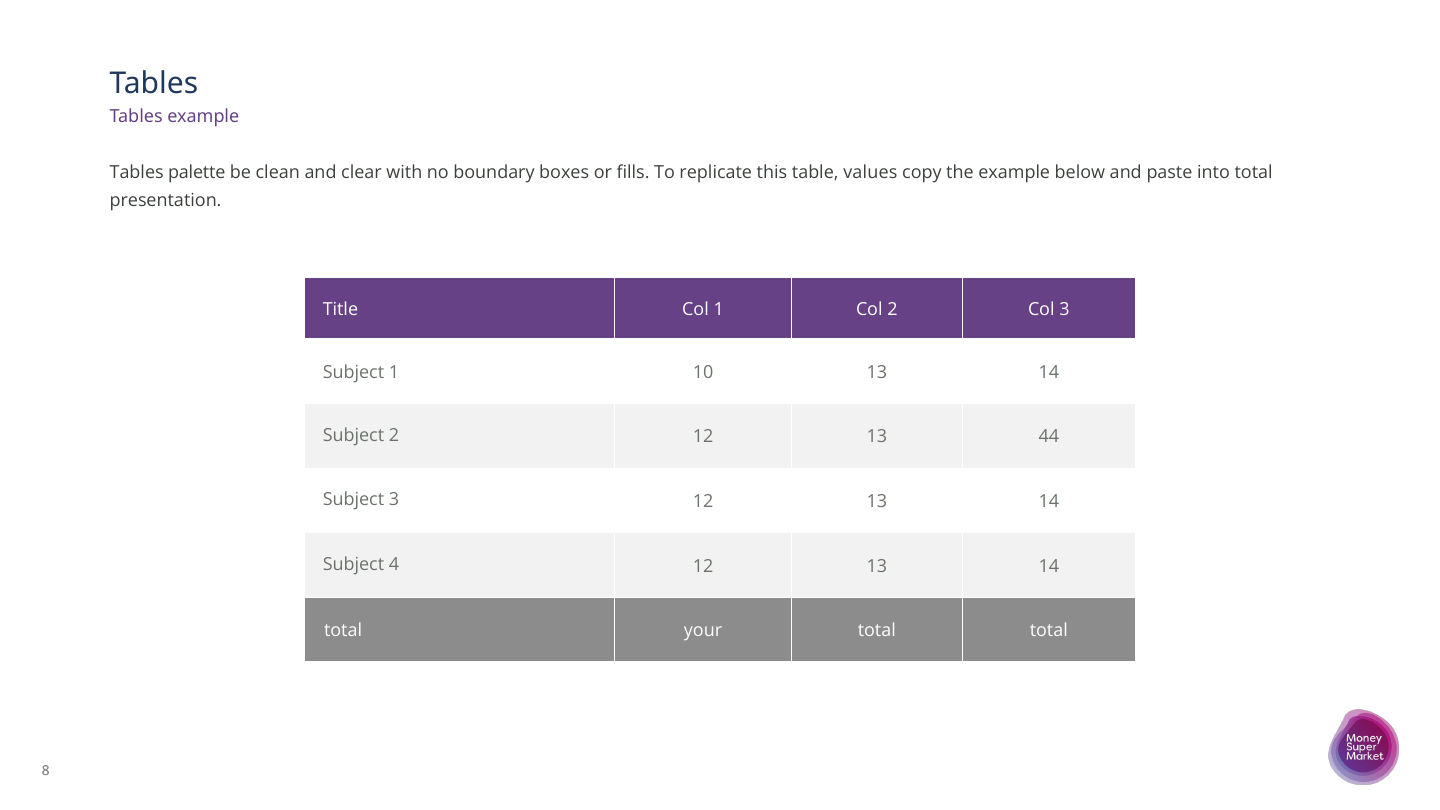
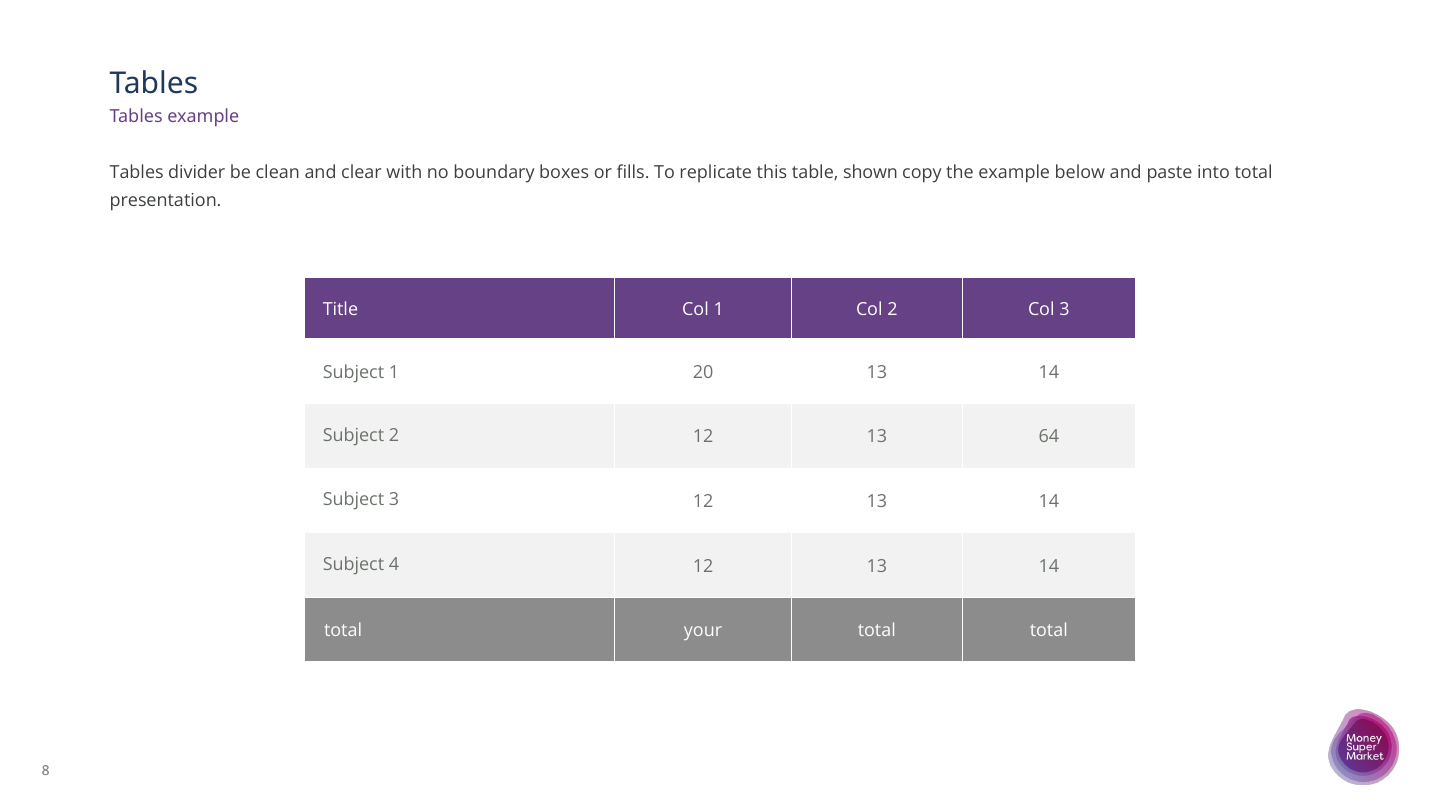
palette: palette -> divider (197, 173)
values: values -> shown (871, 173)
10: 10 -> 20 (703, 372)
44: 44 -> 64 (1049, 437)
